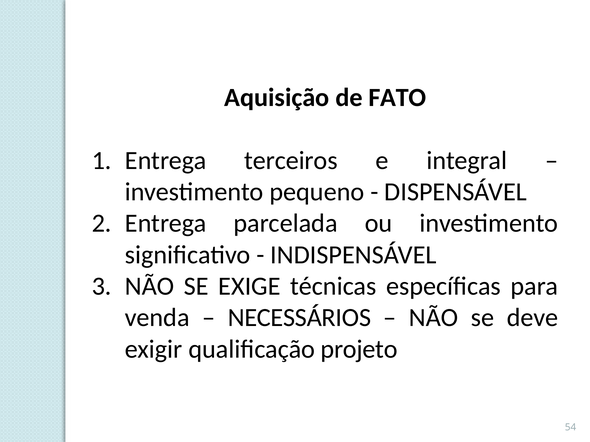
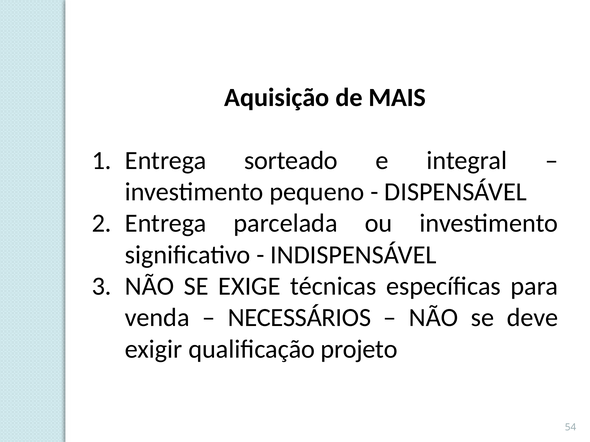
FATO: FATO -> MAIS (397, 98)
terceiros: terceiros -> sorteado (291, 161)
